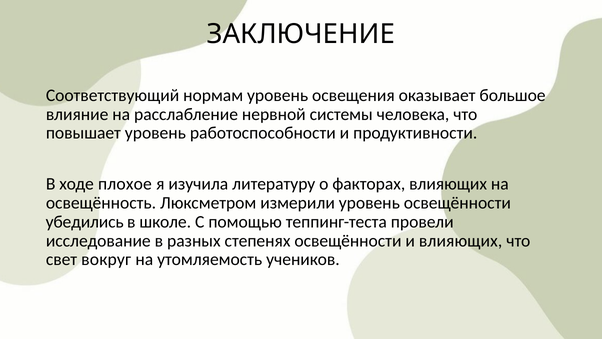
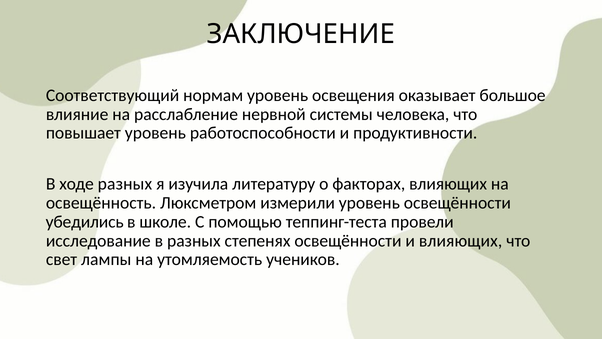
ходе плохое: плохое -> разных (125, 184)
вокруг: вокруг -> лампы (106, 259)
